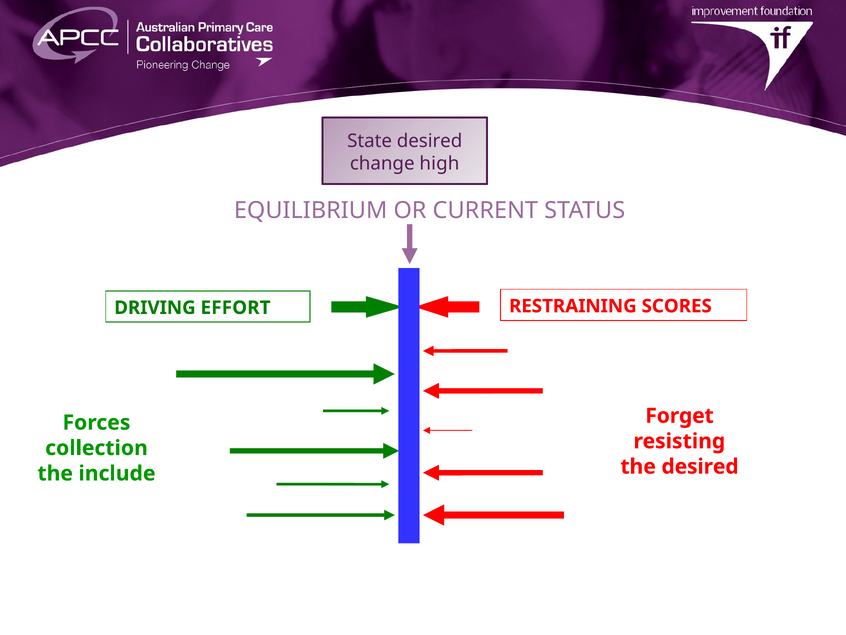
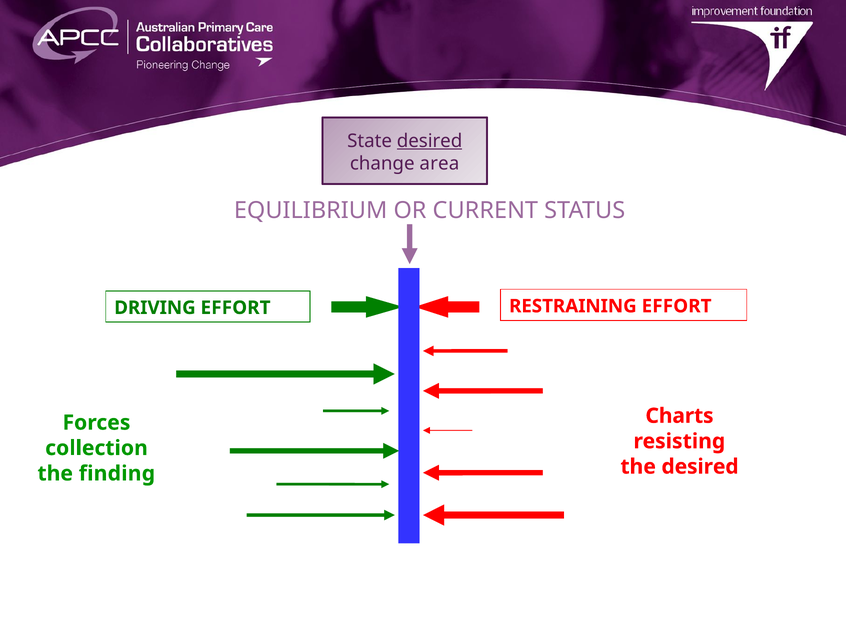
desired underline: none -> present (430, 141)
high: high -> area (439, 163)
RESTRAINING SCORES: SCORES -> EFFORT (677, 306)
Forget: Forget -> Charts (680, 416)
include: include -> finding (117, 473)
